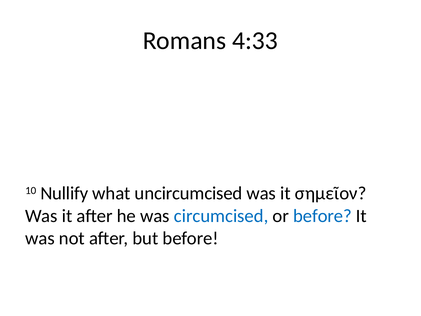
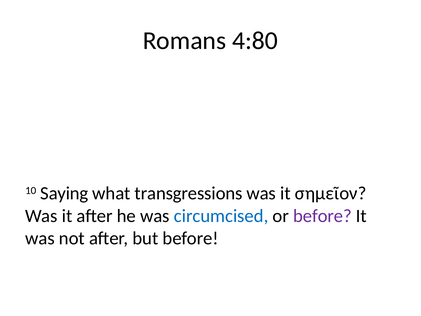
4:33: 4:33 -> 4:80 (255, 41)
Nullify: Nullify -> Saying (64, 193)
uncircumcised: uncircumcised -> transgressions (189, 193)
before colour: blue -> purple (322, 216)
